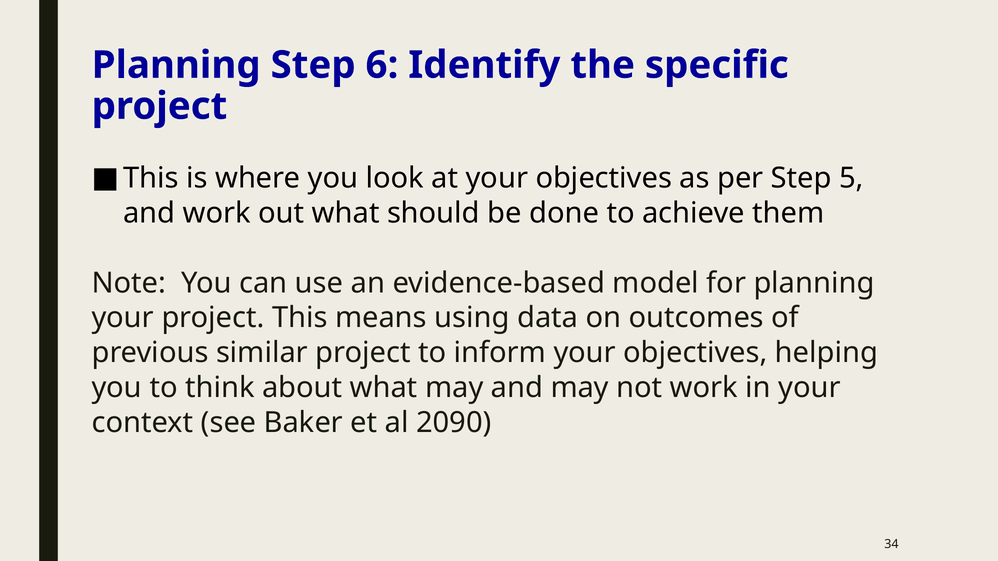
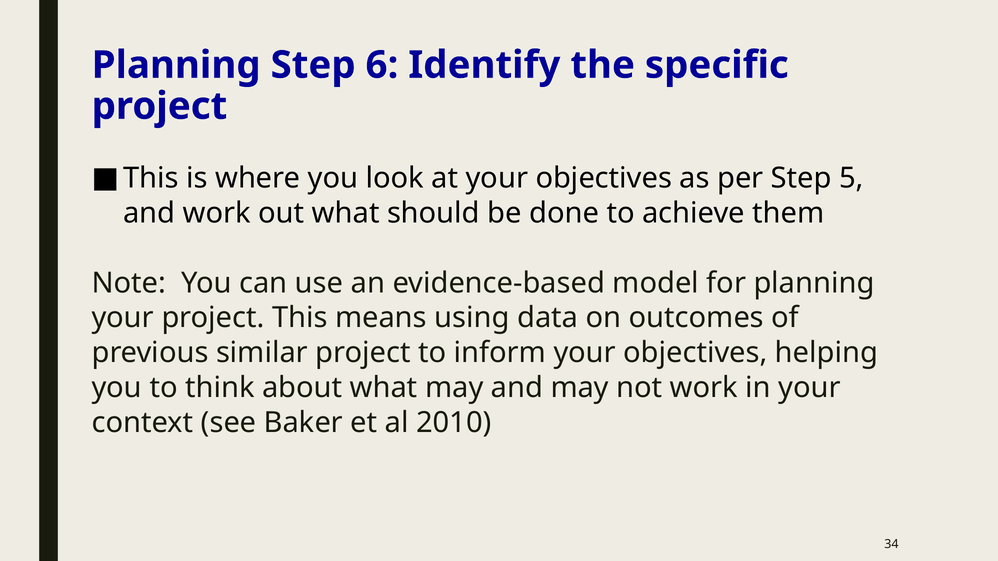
2090: 2090 -> 2010 (454, 423)
